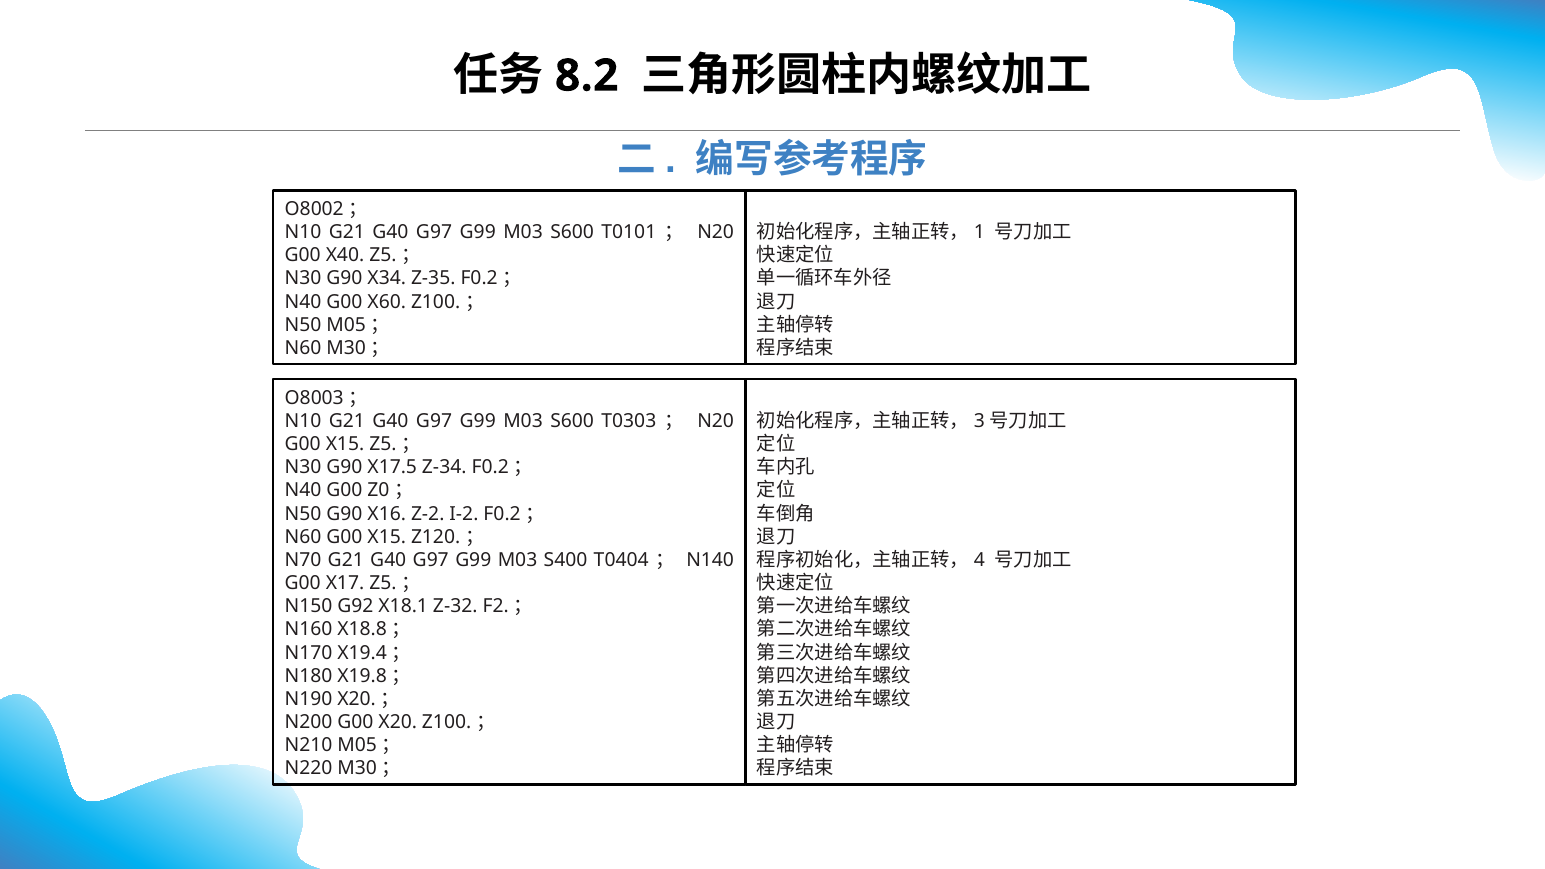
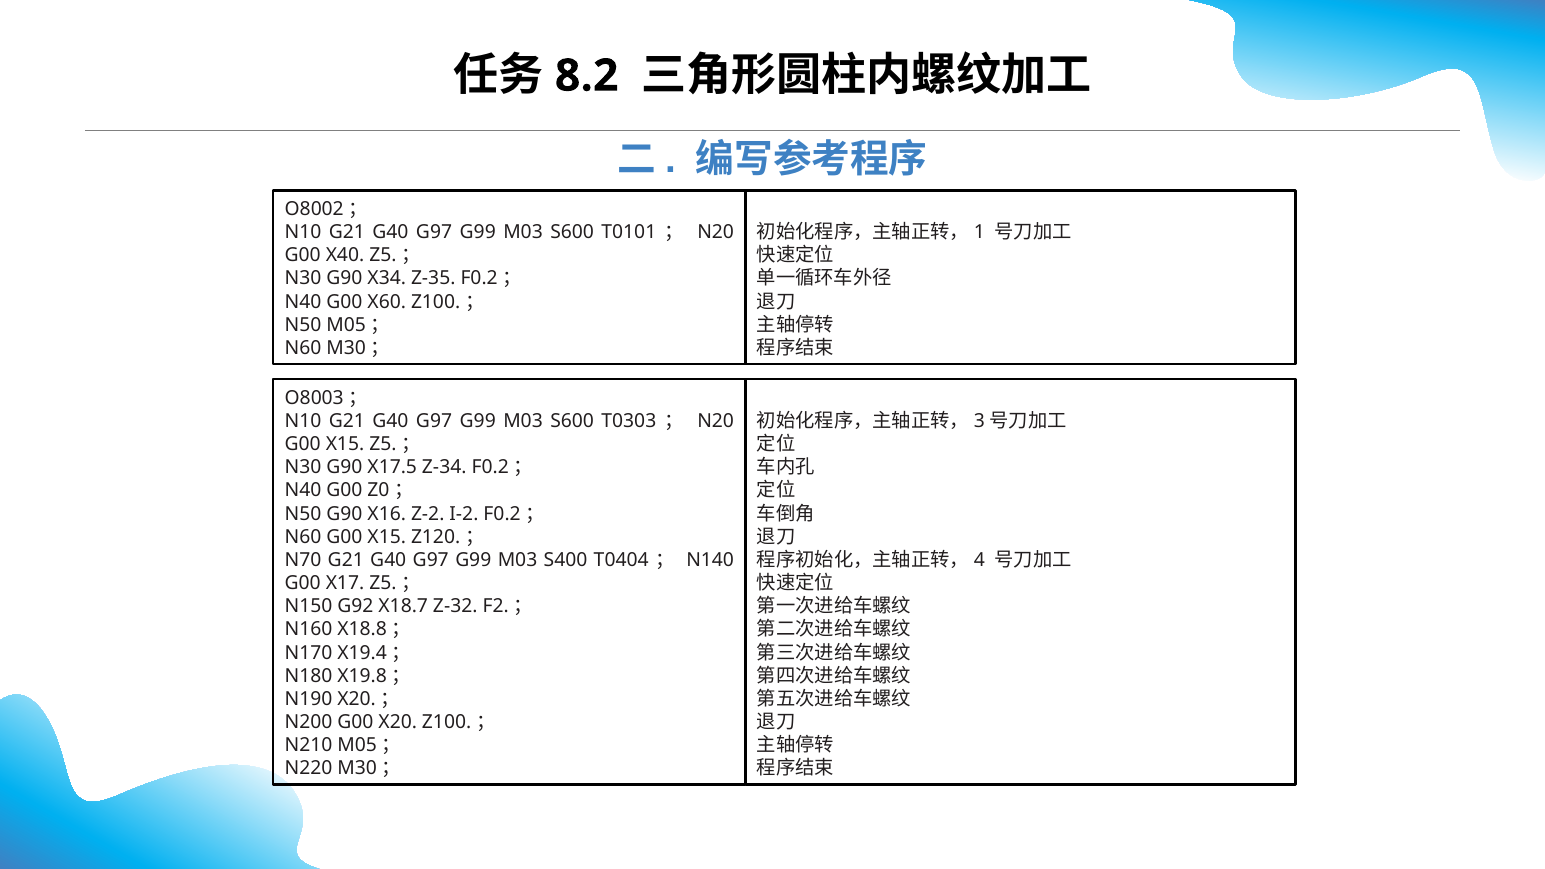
X18.1: X18.1 -> X18.7 (403, 606)
